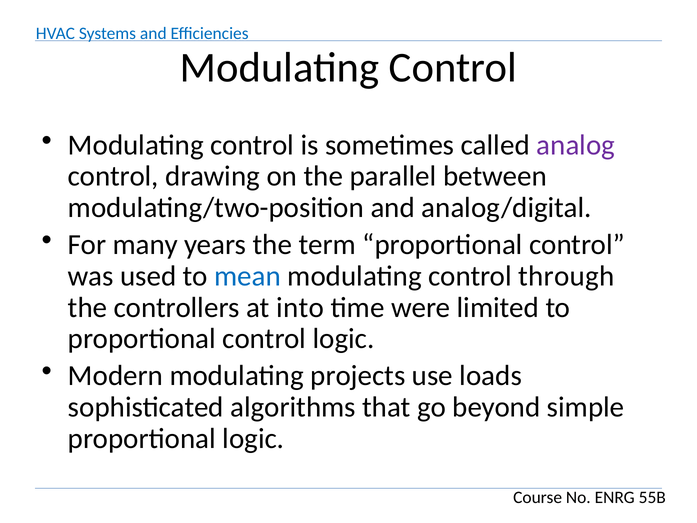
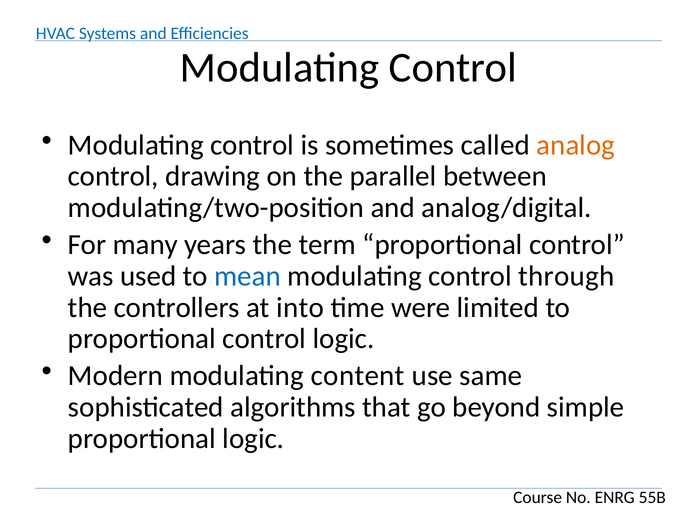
analog colour: purple -> orange (576, 145)
projects: projects -> content (358, 376)
loads: loads -> same (491, 376)
